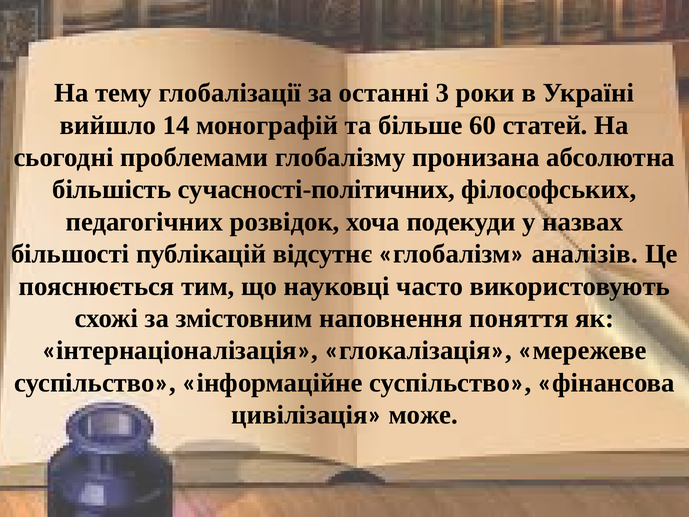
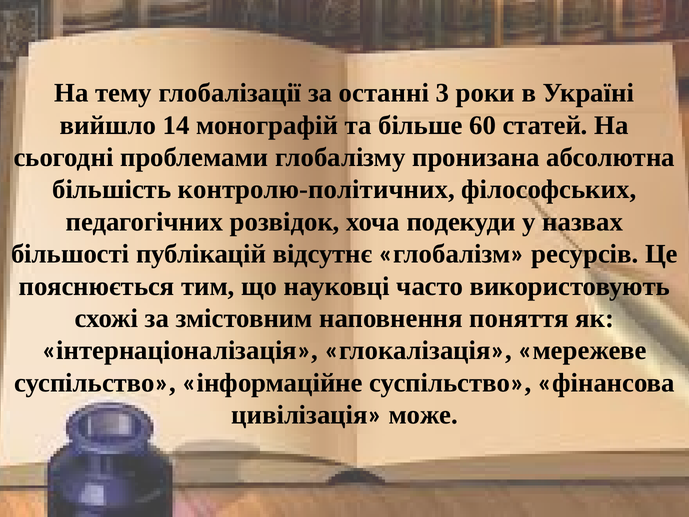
сучасності-політичних: сучасності-політичних -> контролю-політичних (316, 190)
аналізів: аналізів -> ресурсів (585, 254)
